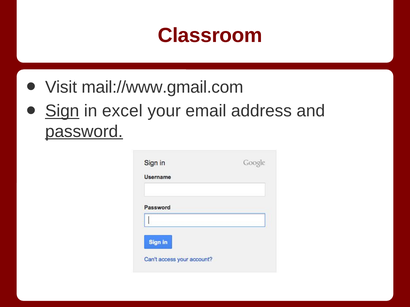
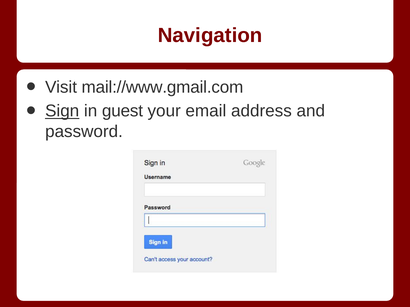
Classroom: Classroom -> Navigation (210, 35)
excel: excel -> guest (122, 111)
password underline: present -> none (84, 132)
